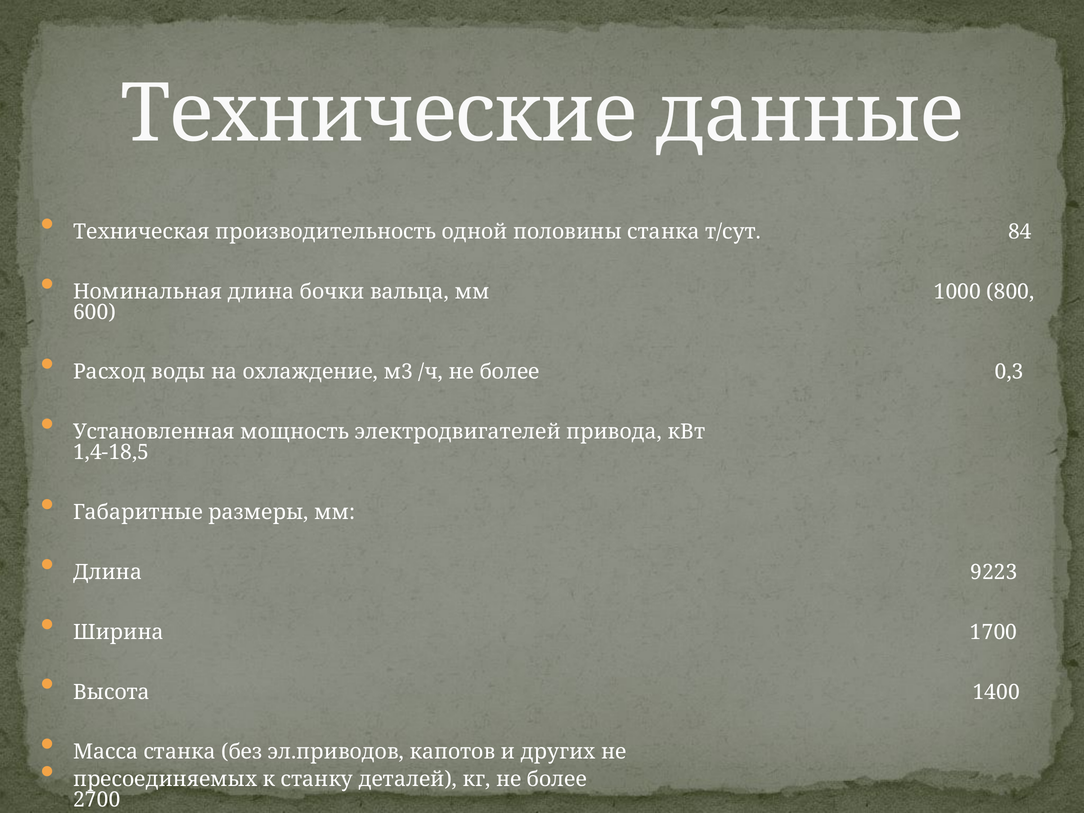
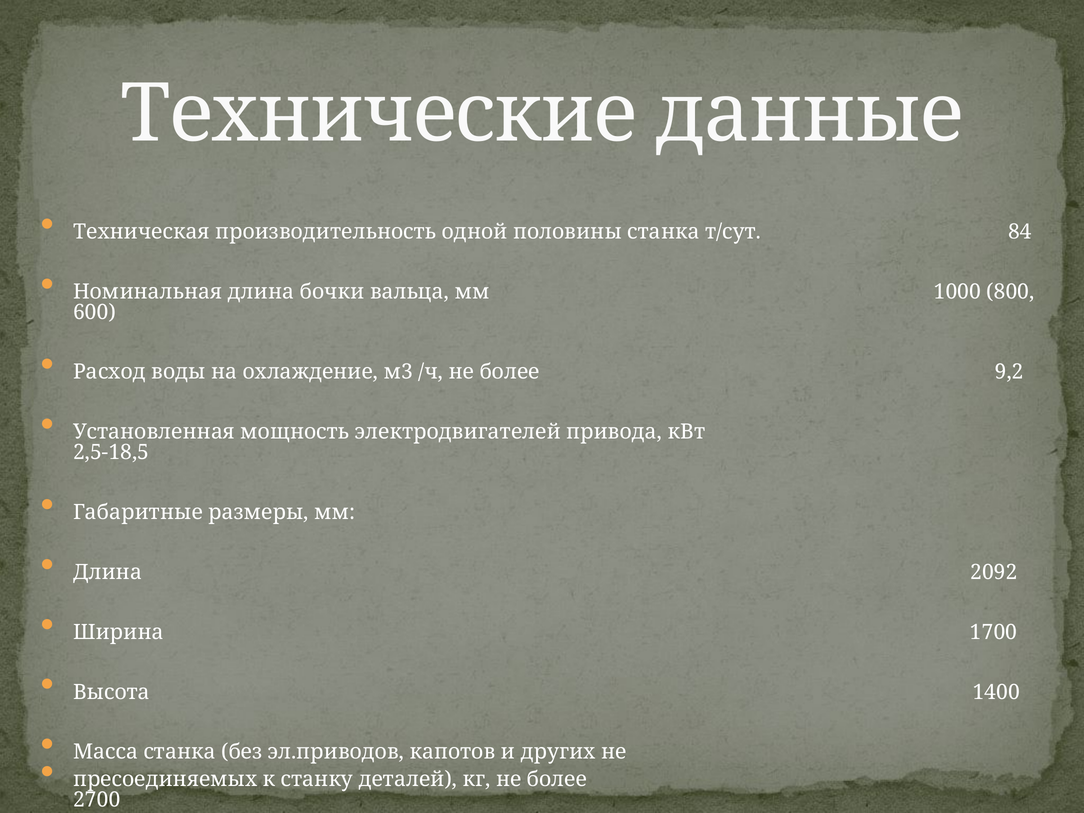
0,3: 0,3 -> 9,2 (1009, 372)
1,4-18,5: 1,4-18,5 -> 2,5-18,5 (111, 452)
9223: 9223 -> 2092 (994, 572)
